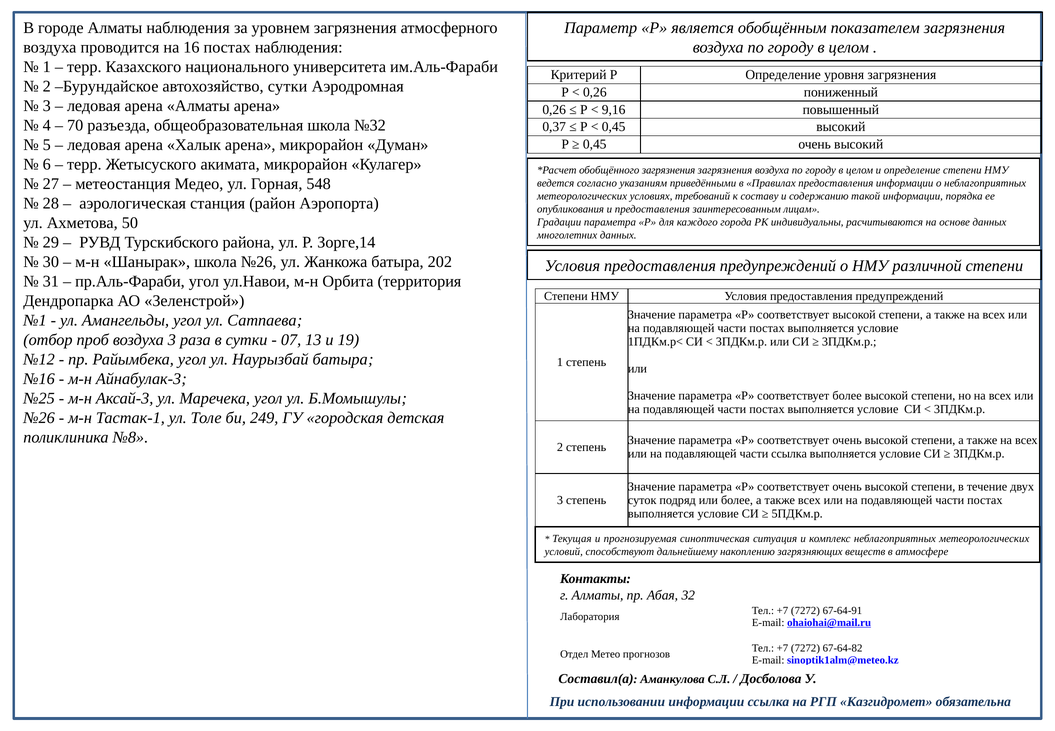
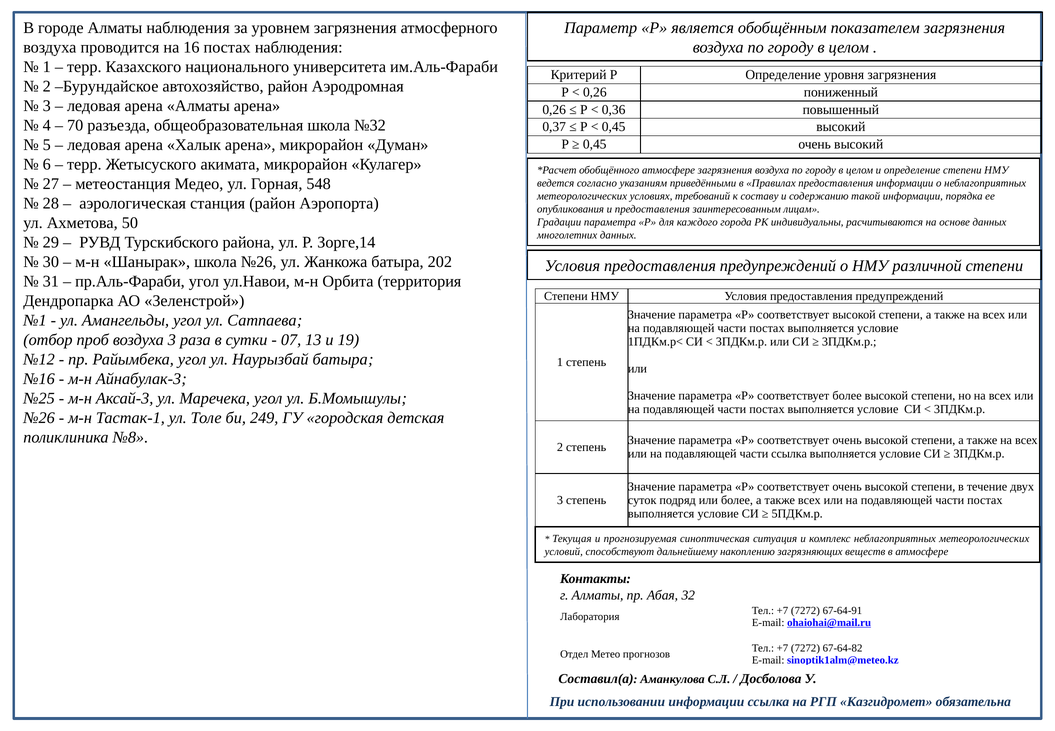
автохозяйство сутки: сутки -> район (288, 86)
9,16: 9,16 -> 0,36 (614, 109)
обобщённого загрязнения: загрязнения -> атмосфере (669, 170)
